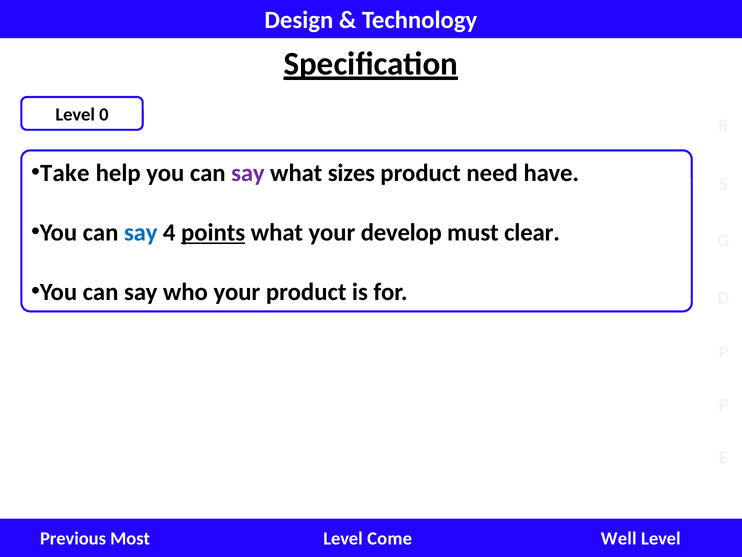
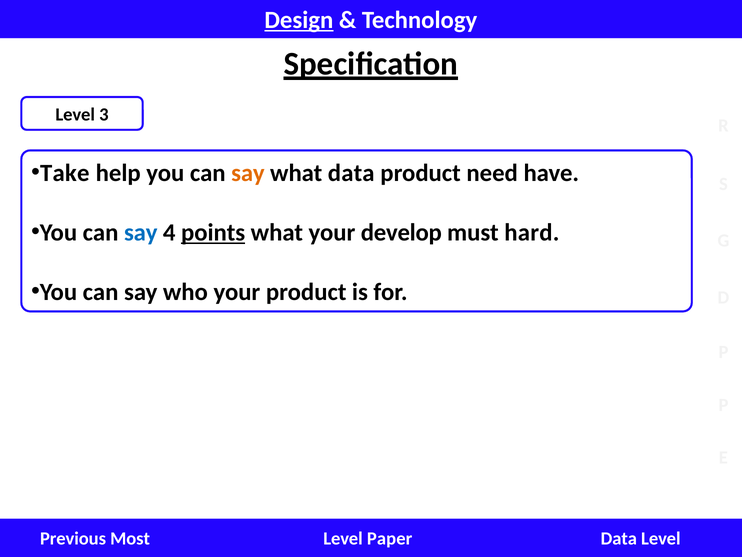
Design underline: none -> present (299, 20)
0: 0 -> 3 (104, 115)
say colour: purple -> orange (248, 173)
what sizes: sizes -> data (351, 173)
clear: clear -> hard (532, 232)
Well: Well -> Data (619, 538)
Come: Come -> Paper (390, 538)
